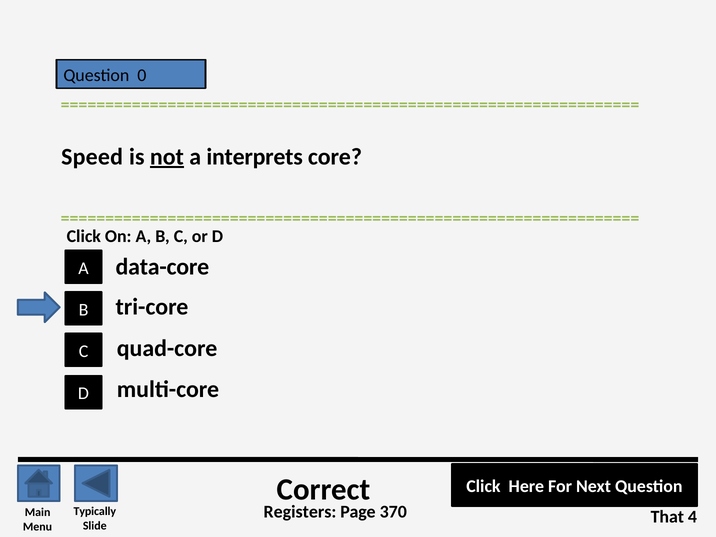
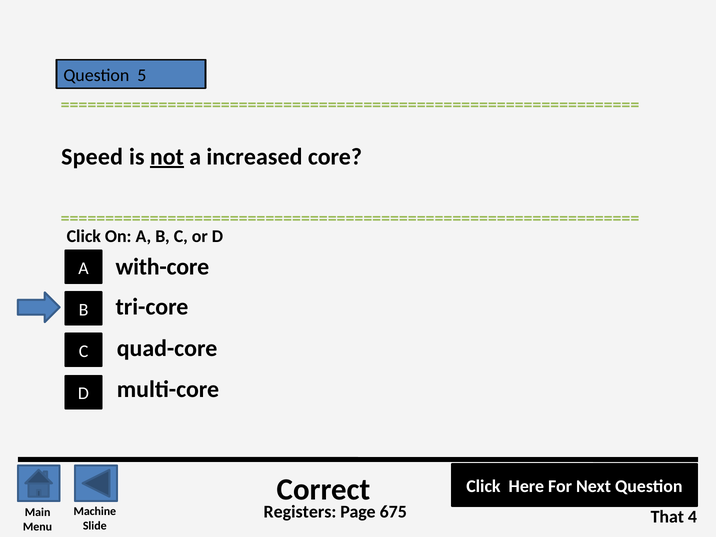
0: 0 -> 5 (142, 75)
interprets: interprets -> increased (254, 157)
data-core: data-core -> with-core (162, 267)
370: 370 -> 675 (393, 512)
Typically: Typically -> Machine (95, 512)
